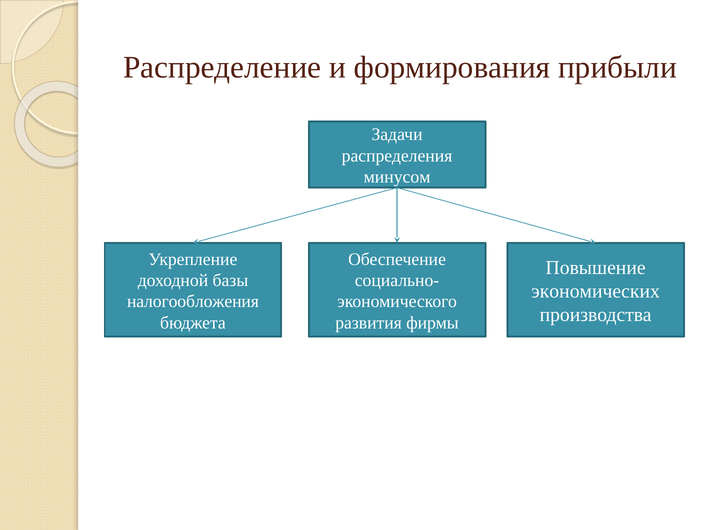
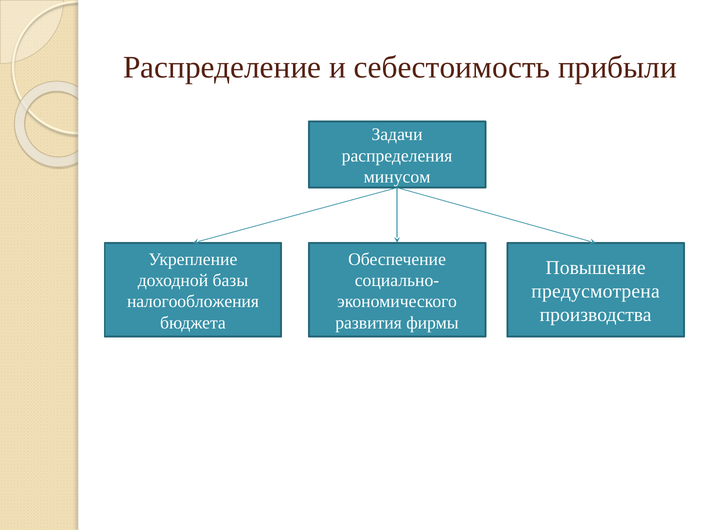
формирования: формирования -> себестоимость (452, 67)
экономических: экономических -> предусмотрена (596, 291)
